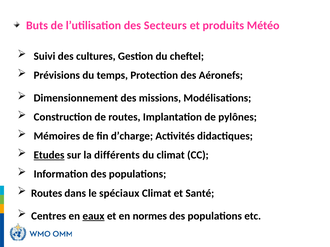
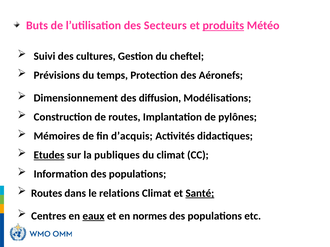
produits underline: none -> present (223, 26)
missions: missions -> diffusion (160, 98)
d’charge: d’charge -> d’acquis (132, 136)
différents: différents -> publiques (117, 155)
spéciaux: spéciaux -> relations (119, 194)
Santé underline: none -> present (200, 194)
